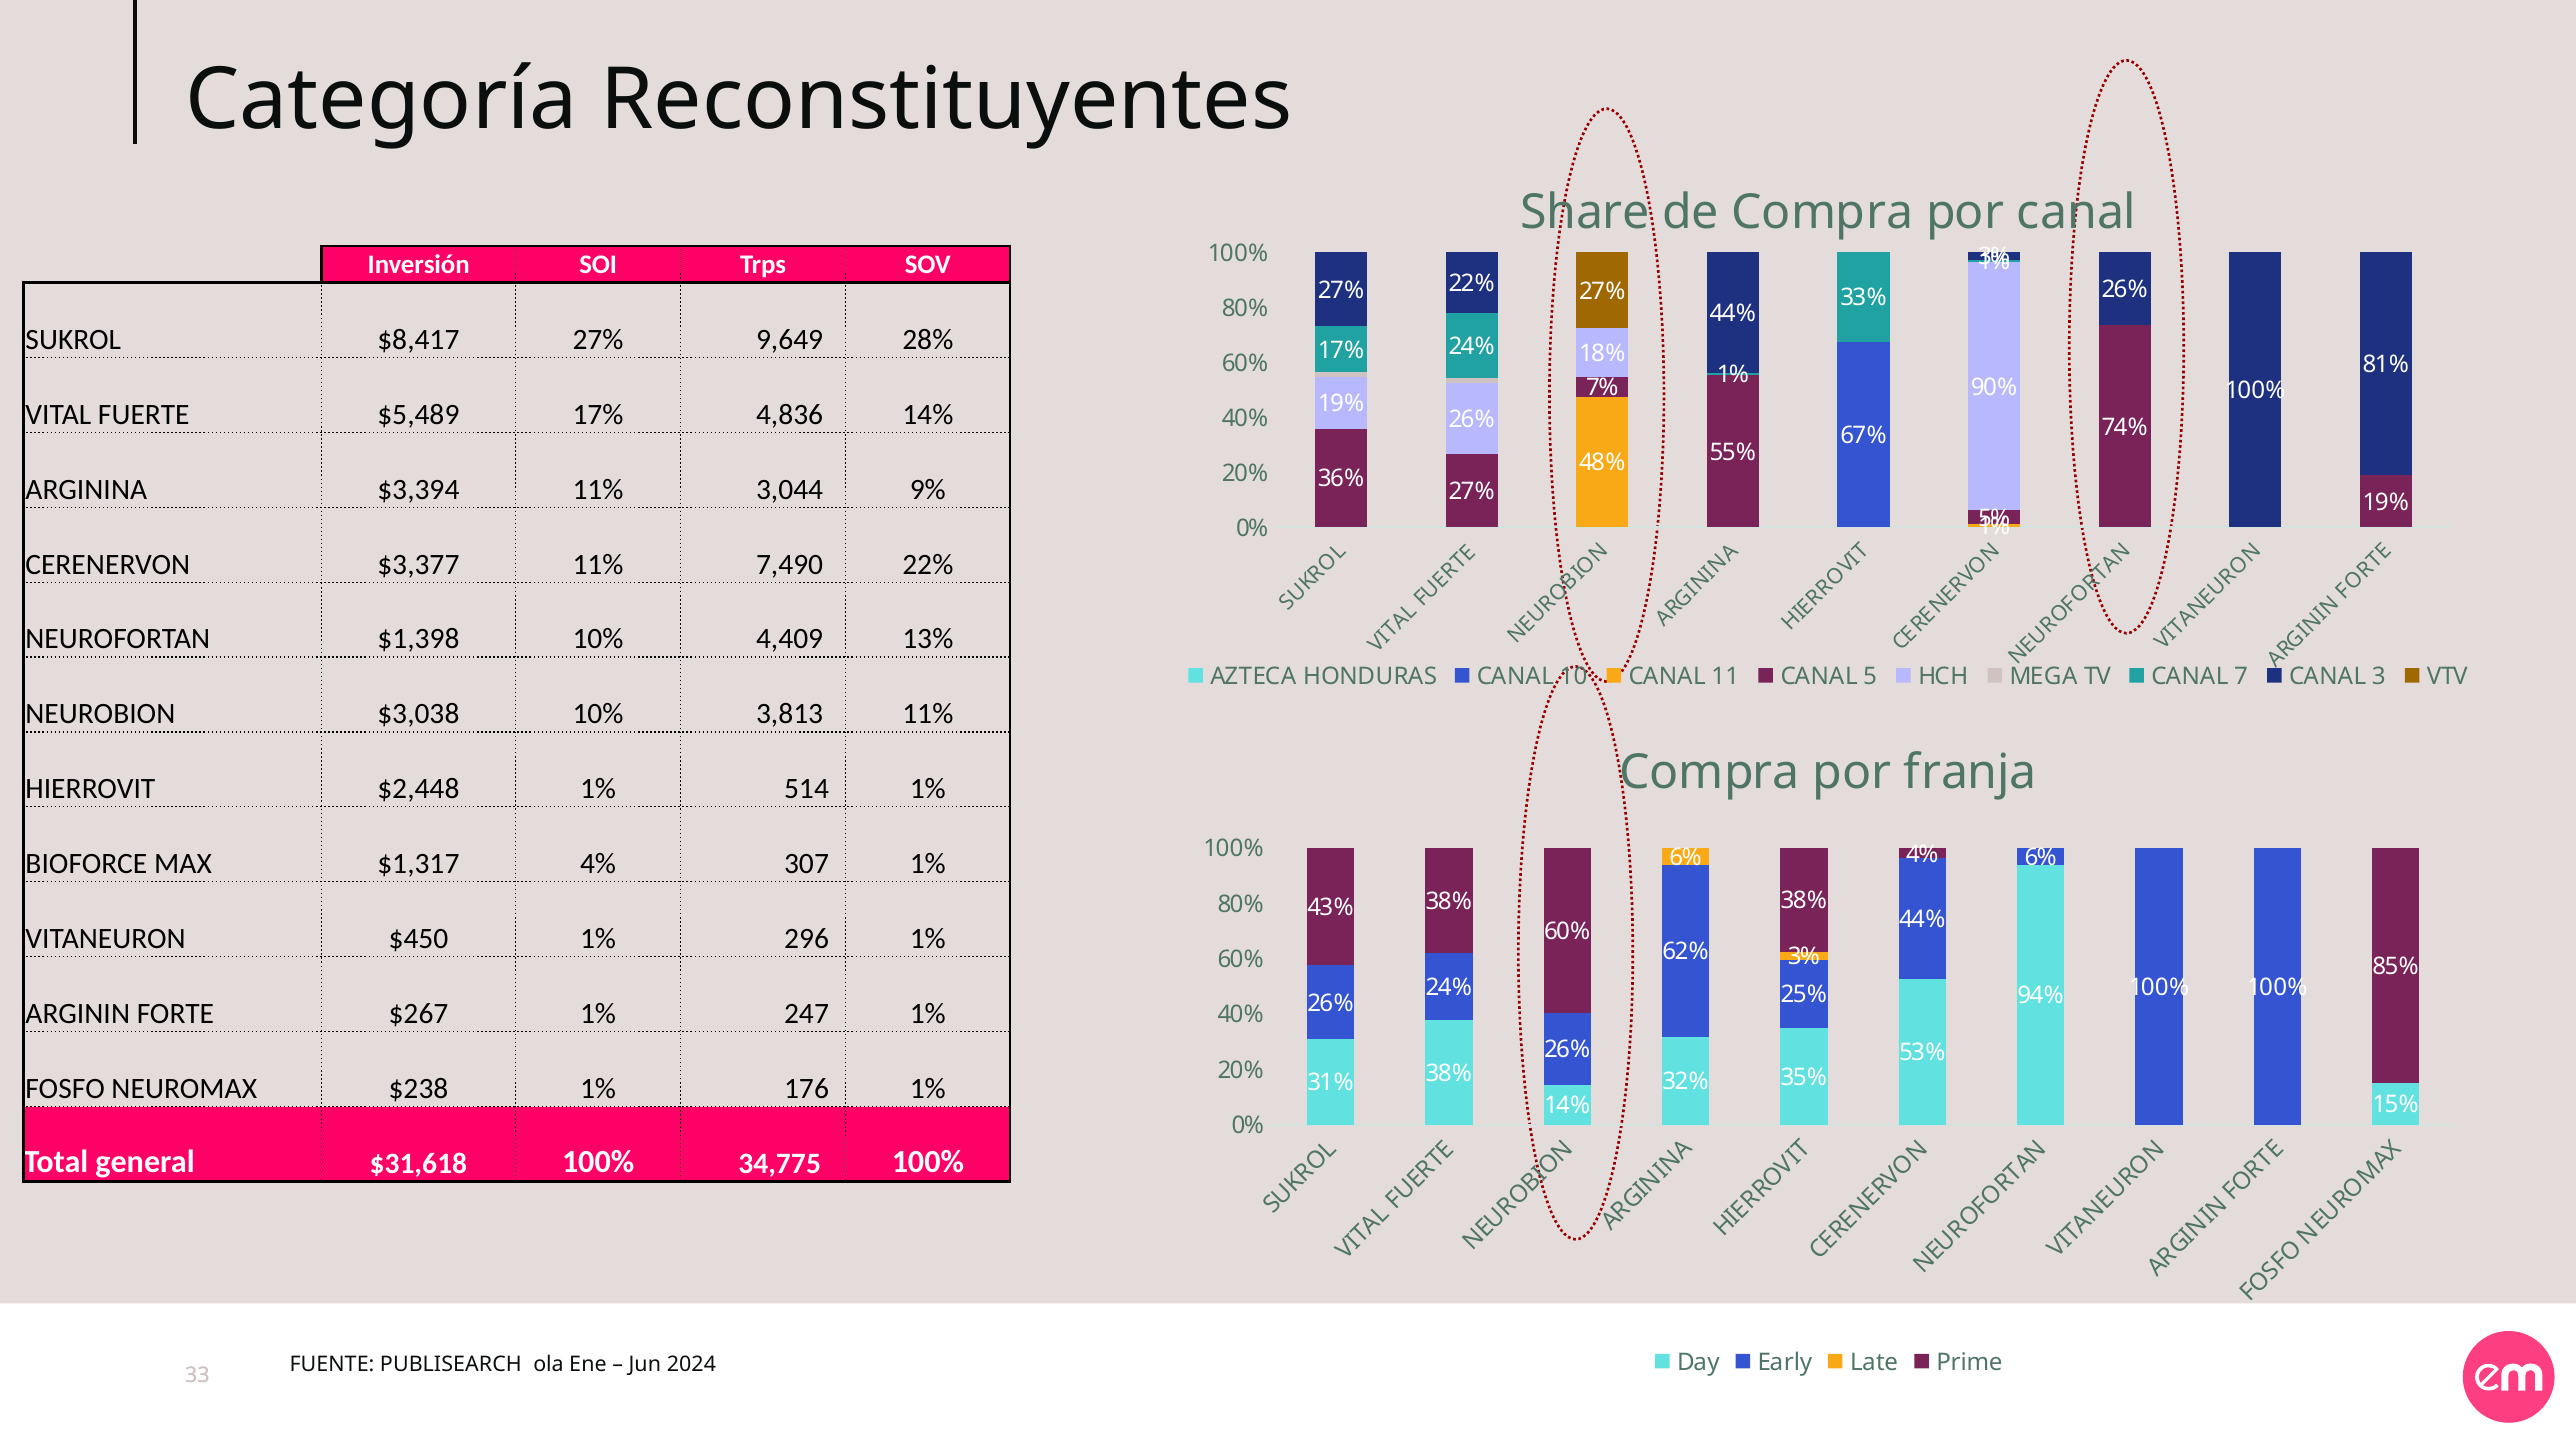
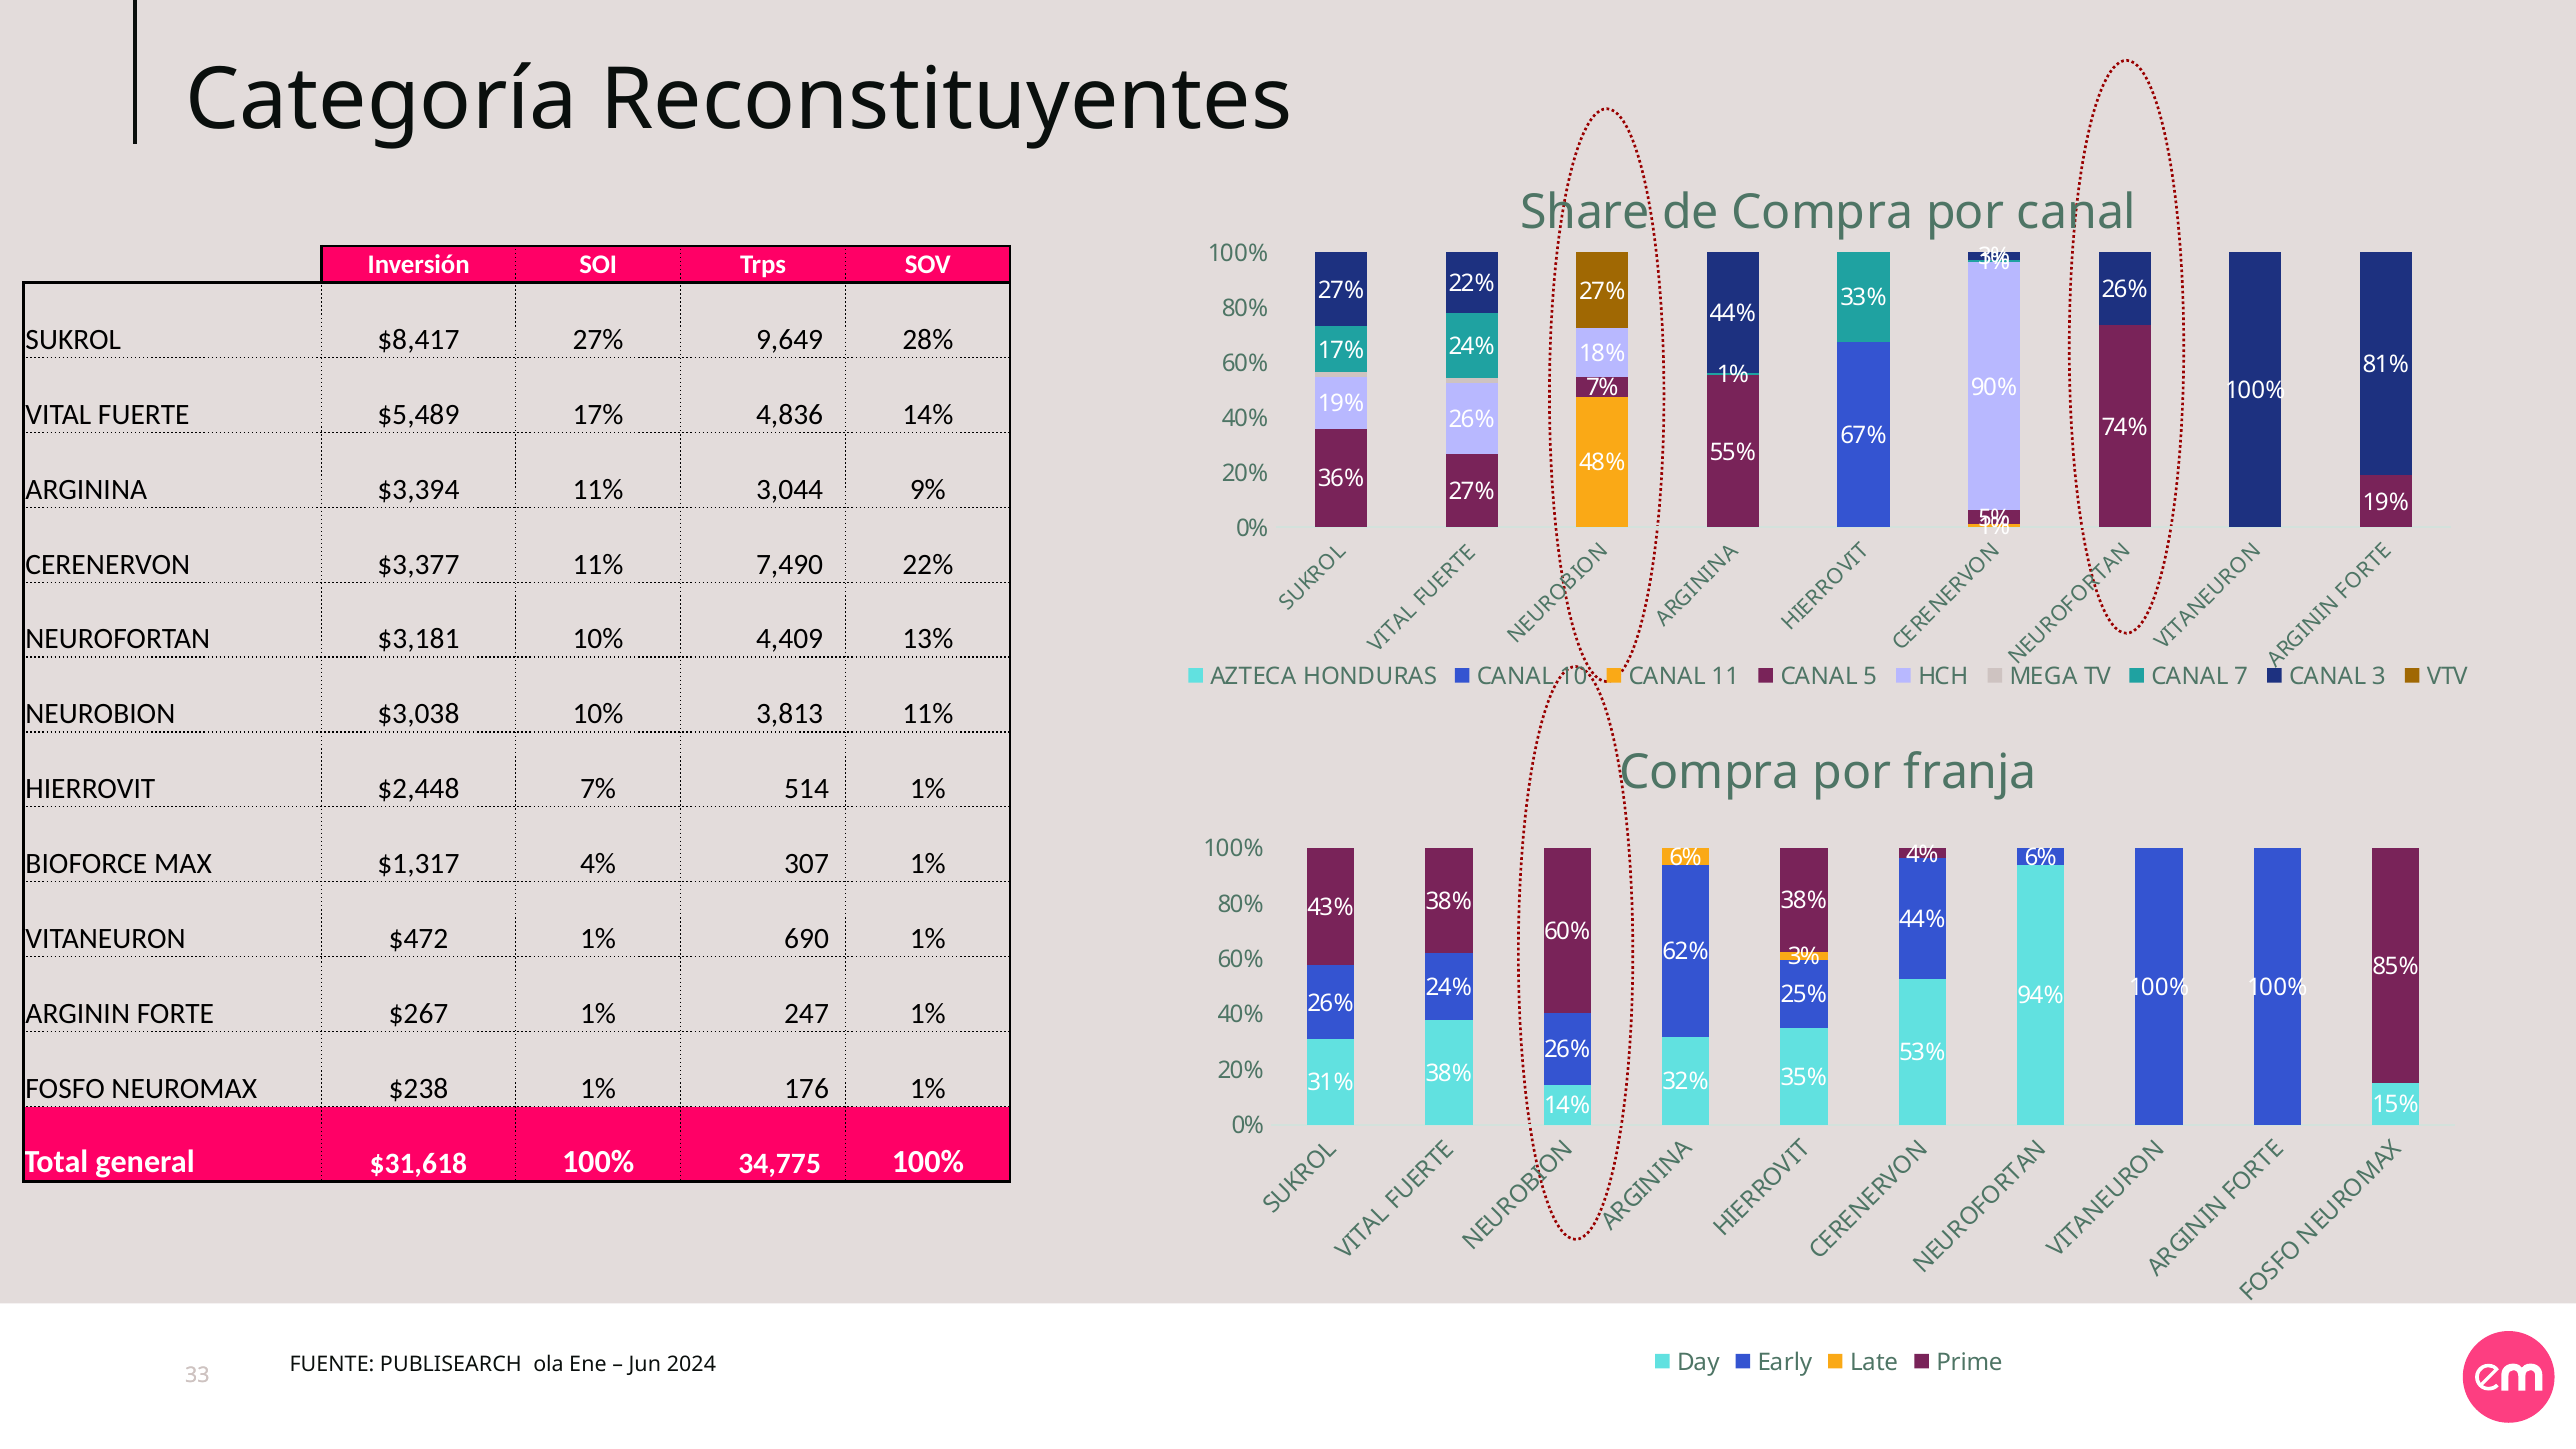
$1,398: $1,398 -> $3,181 (418, 639)
$2,448 1%: 1% -> 7% (598, 789)
$450: $450 -> $472 (418, 939)
296: 296 -> 690 (807, 939)
